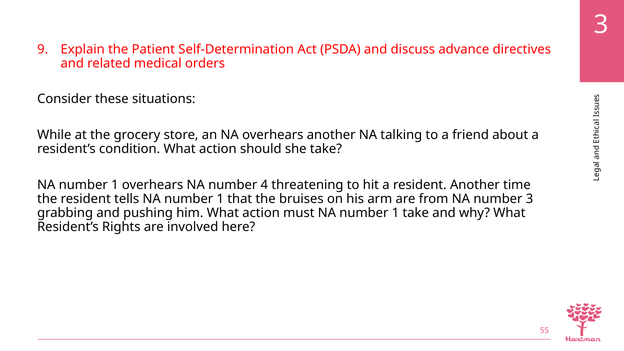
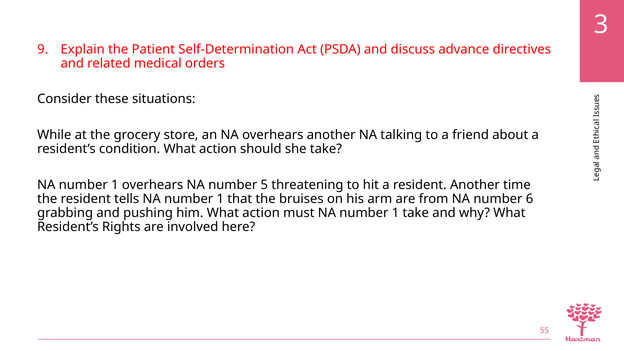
4: 4 -> 5 (264, 185)
number 3: 3 -> 6 (530, 199)
